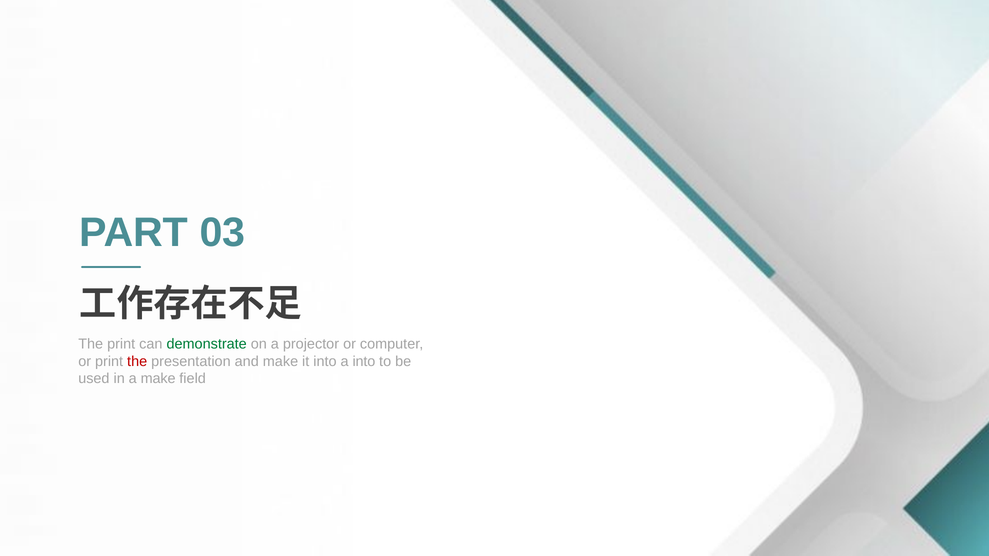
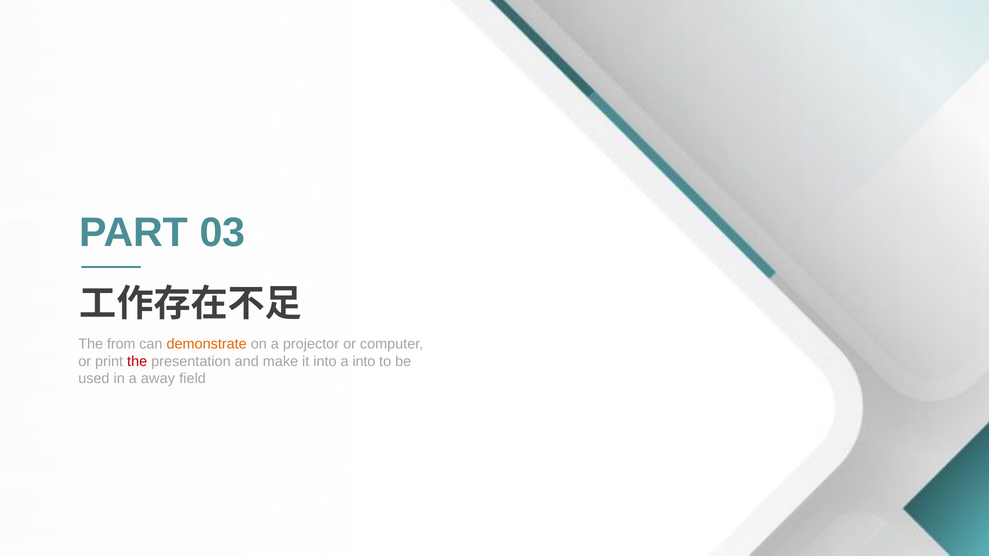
The print: print -> from (121, 344)
demonstrate colour: green -> orange (207, 344)
a make: make -> away (158, 379)
